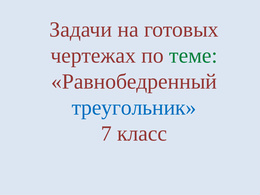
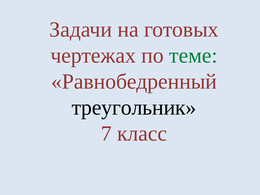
треугольник colour: blue -> black (134, 108)
